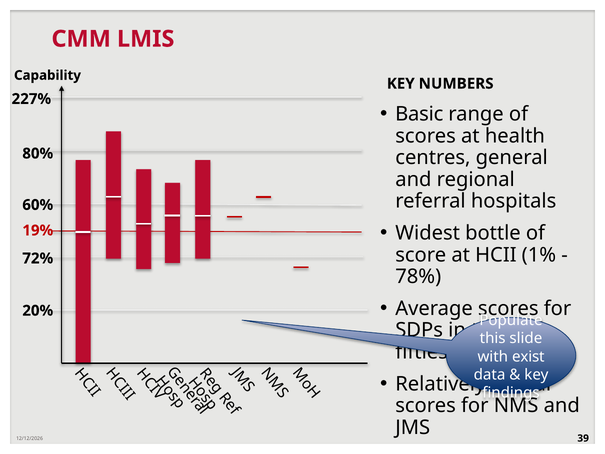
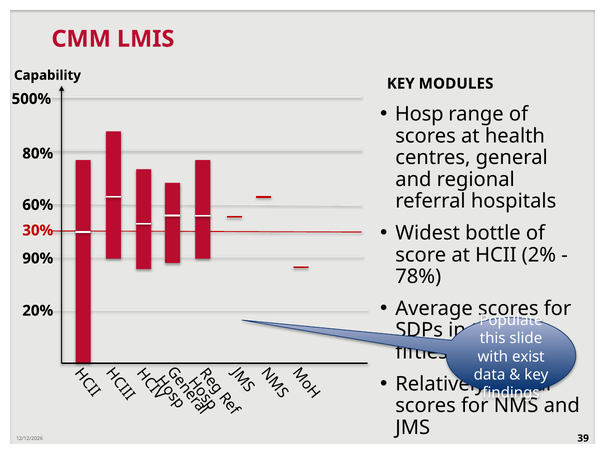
NUMBERS: NUMBERS -> MODULES (456, 84)
227%: 227% -> 500% (31, 99)
Basic: Basic -> Hosp (419, 114)
19%: 19% -> 30% (38, 230)
1%: 1% -> 2% (539, 255)
72%: 72% -> 90% (38, 258)
